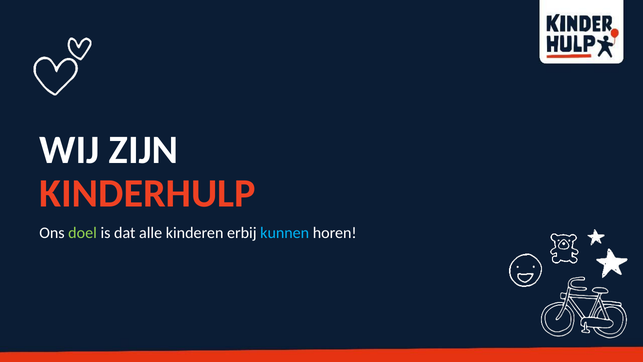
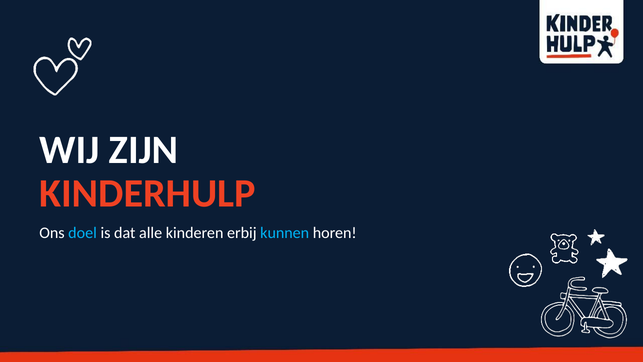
doel colour: light green -> light blue (83, 233)
